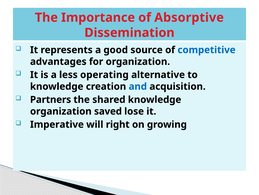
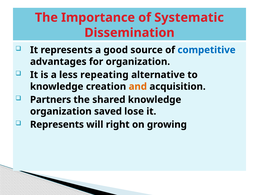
Absorptive: Absorptive -> Systematic (189, 17)
operating: operating -> repeating (104, 75)
and colour: blue -> orange (138, 86)
Imperative: Imperative -> Represents (57, 124)
